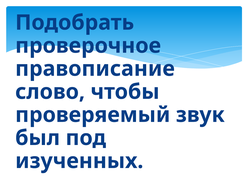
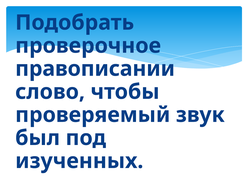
правописание: правописание -> правописании (95, 69)
